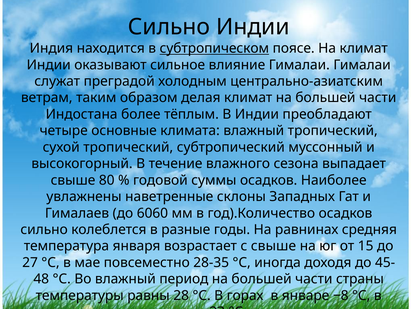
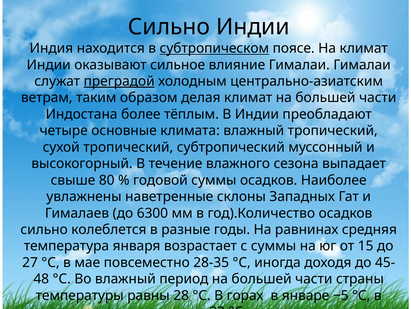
преградой underline: none -> present (119, 81)
6060: 6060 -> 6300 (152, 213)
с свыше: свыше -> суммы (274, 246)
−8: −8 -> −5 (341, 295)
